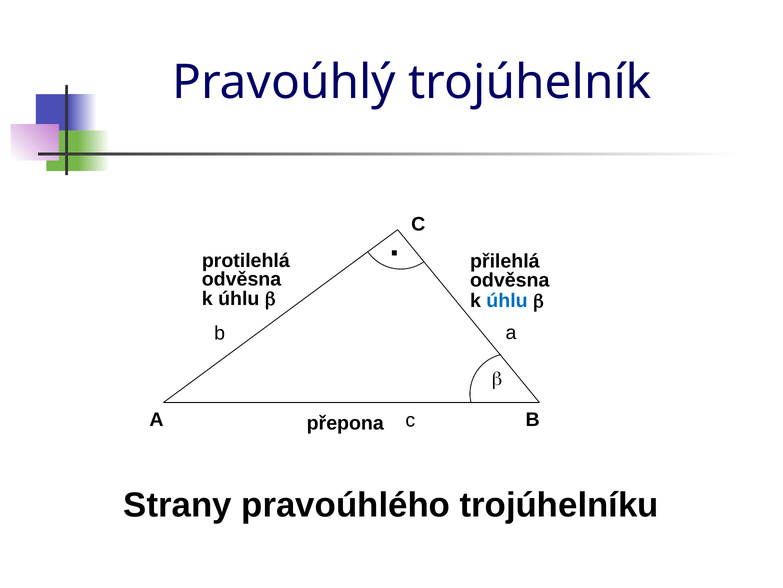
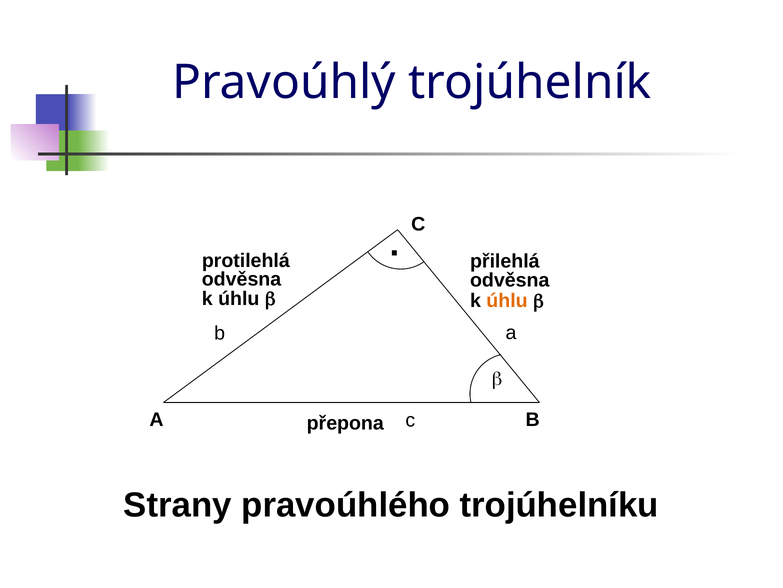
úhlu colour: blue -> orange (507, 301)
